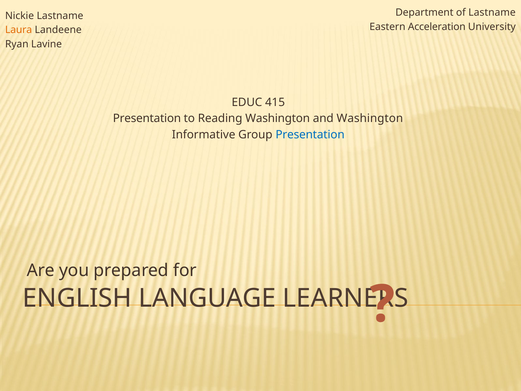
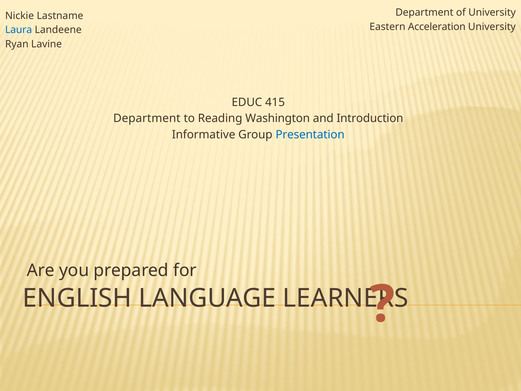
of Lastname: Lastname -> University (492, 13)
Laura colour: orange -> blue (19, 30)
Presentation: Presentation -> Department (147, 118)
and Washington: Washington -> Introduction (370, 118)
